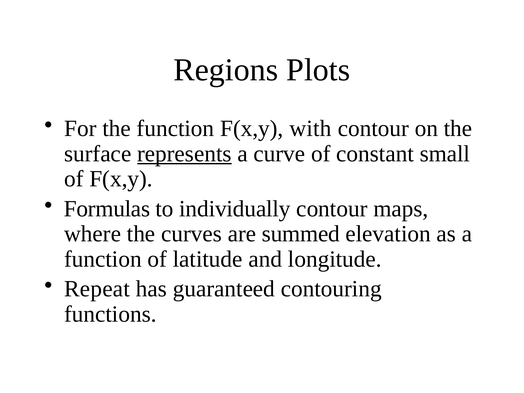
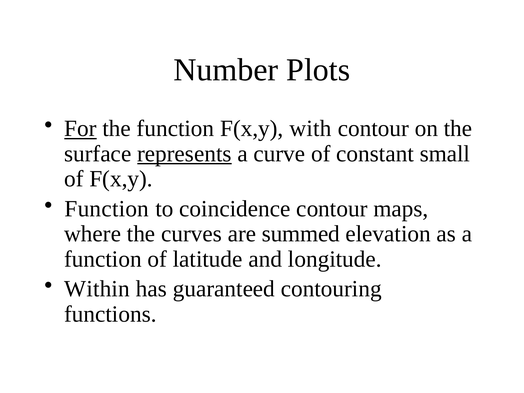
Regions: Regions -> Number (226, 70)
For underline: none -> present (80, 129)
Formulas: Formulas -> Function (107, 209)
individually: individually -> coincidence (235, 209)
Repeat: Repeat -> Within (97, 289)
